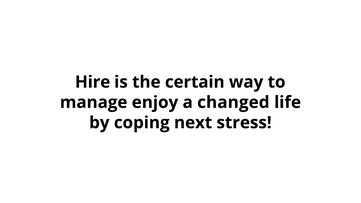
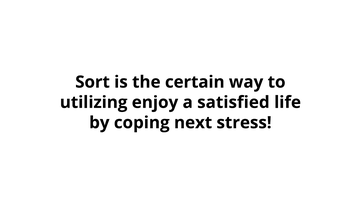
Hire: Hire -> Sort (93, 82)
manage: manage -> utilizing (94, 102)
changed: changed -> satisfied (233, 102)
